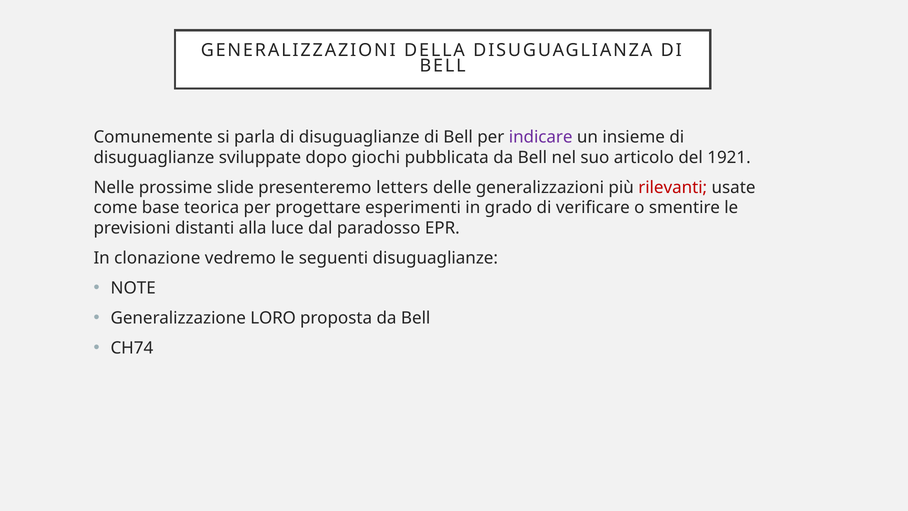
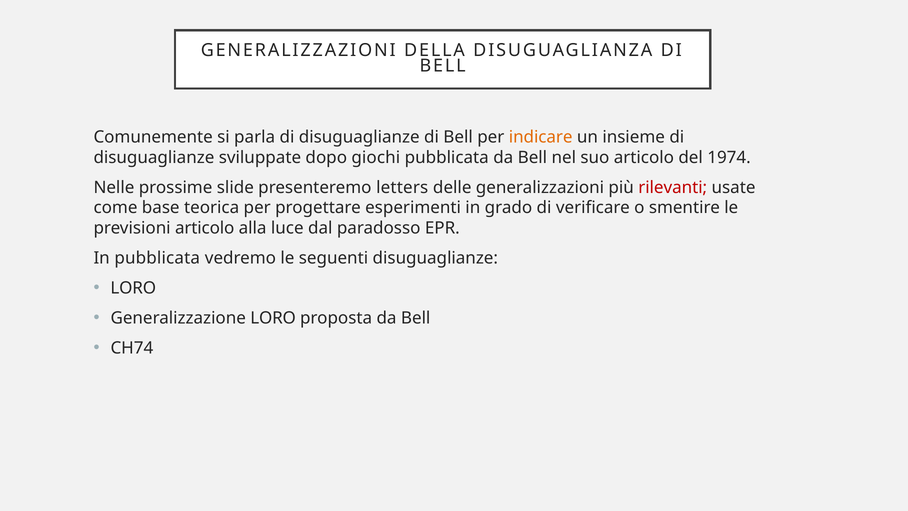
indicare colour: purple -> orange (541, 137)
1921: 1921 -> 1974 (729, 157)
previsioni distanti: distanti -> articolo (205, 228)
In clonazione: clonazione -> pubblicata (157, 258)
NOTE: NOTE -> LORO (133, 288)
